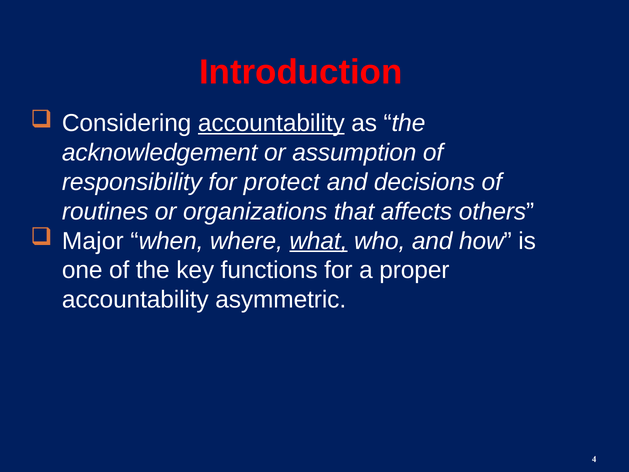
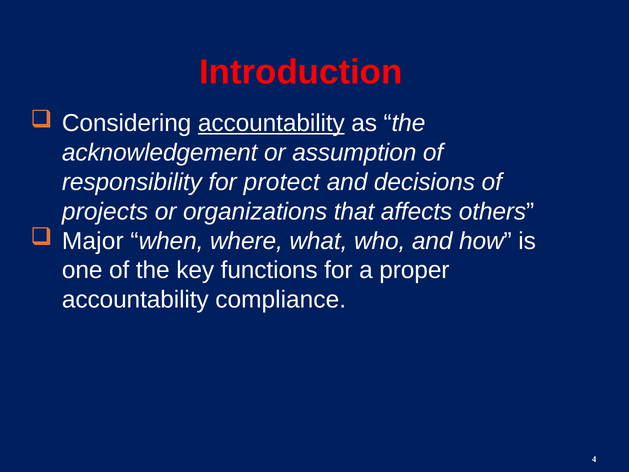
routines: routines -> projects (105, 211)
what underline: present -> none (318, 241)
asymmetric: asymmetric -> compliance (281, 300)
